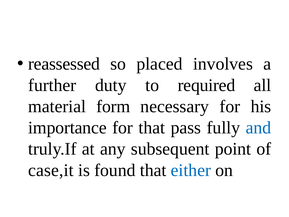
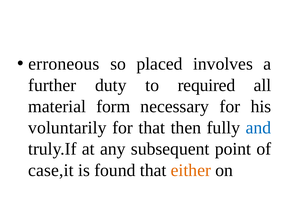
reassessed: reassessed -> erroneous (64, 64)
importance: importance -> voluntarily (67, 128)
pass: pass -> then (186, 128)
either colour: blue -> orange (191, 170)
